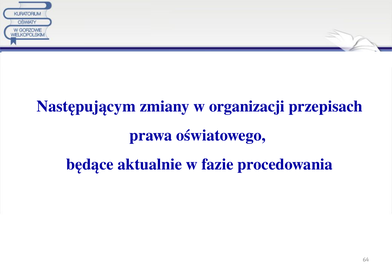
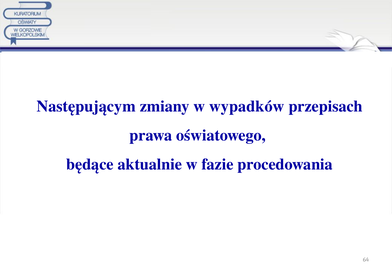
organizacji: organizacji -> wypadków (247, 106)
